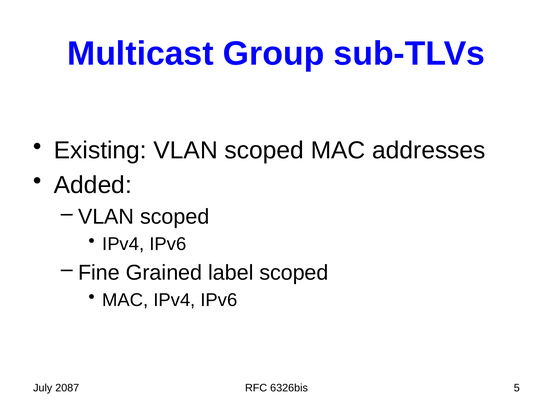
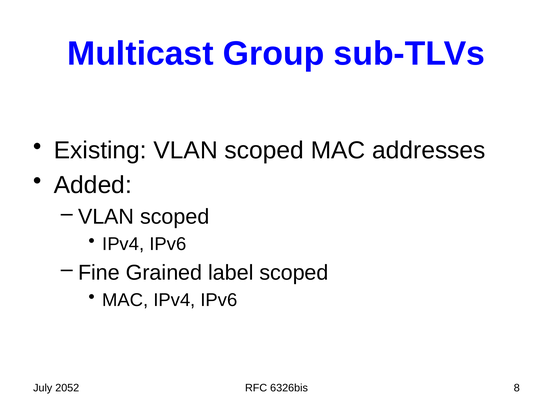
2087: 2087 -> 2052 (67, 388)
5: 5 -> 8 (517, 388)
